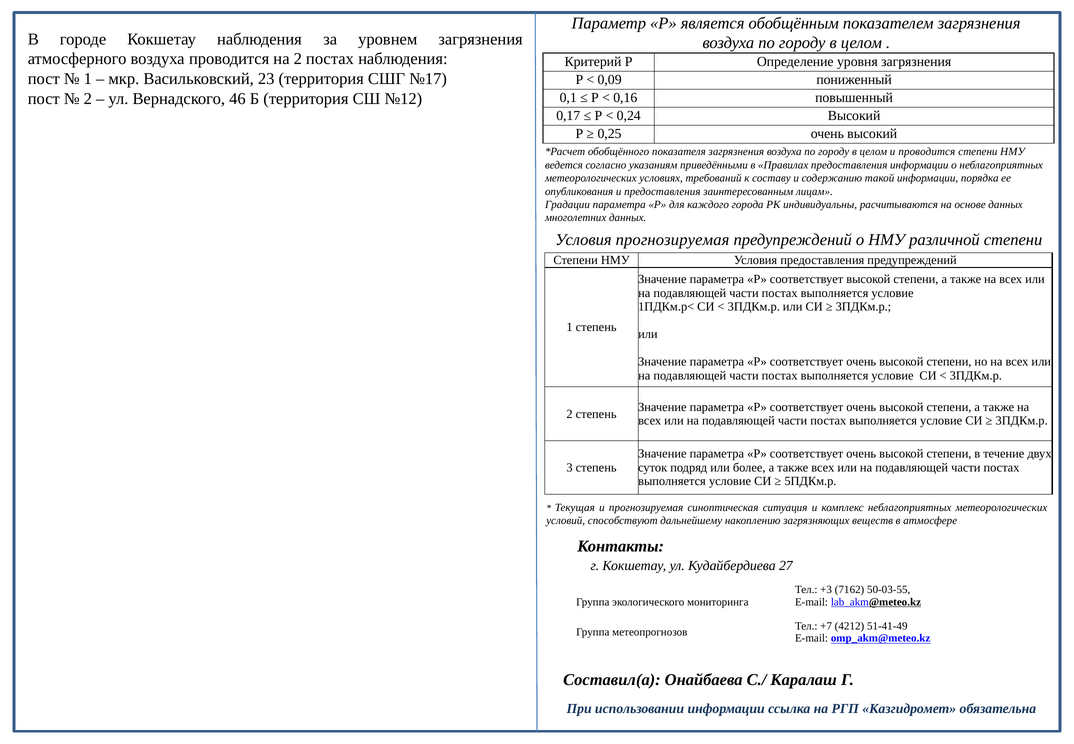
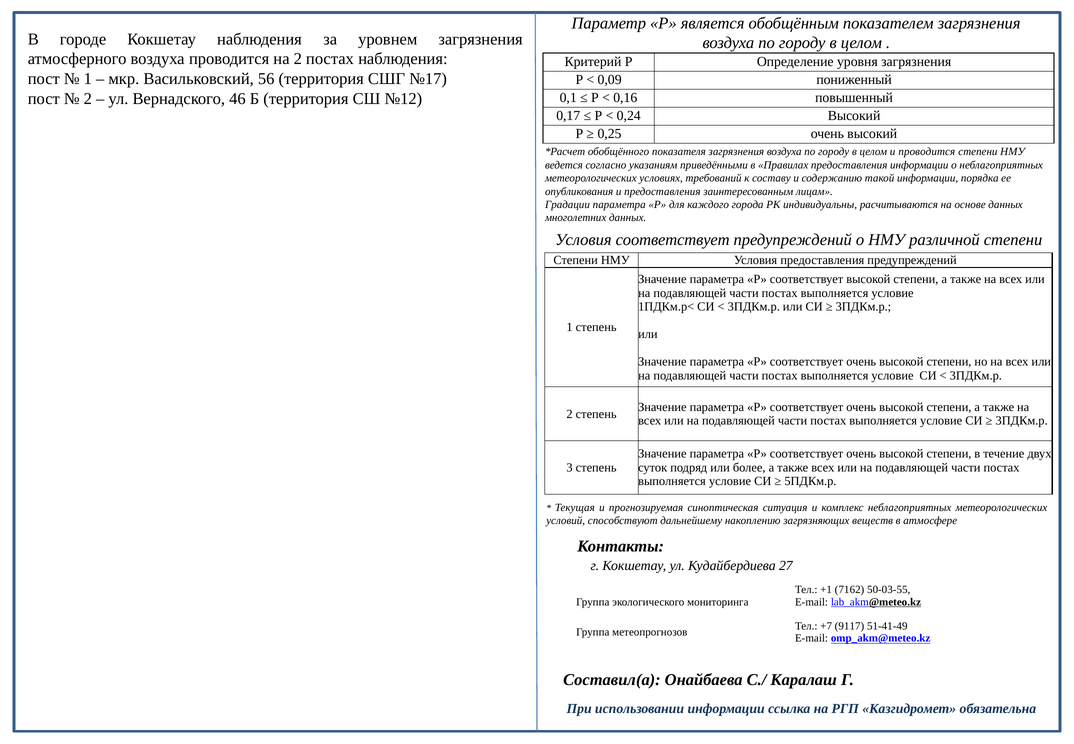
23: 23 -> 56 (266, 79)
Условия прогнозируемая: прогнозируемая -> соответствует (673, 240)
+3: +3 -> +1 (826, 589)
4212: 4212 -> 9117 (849, 626)
